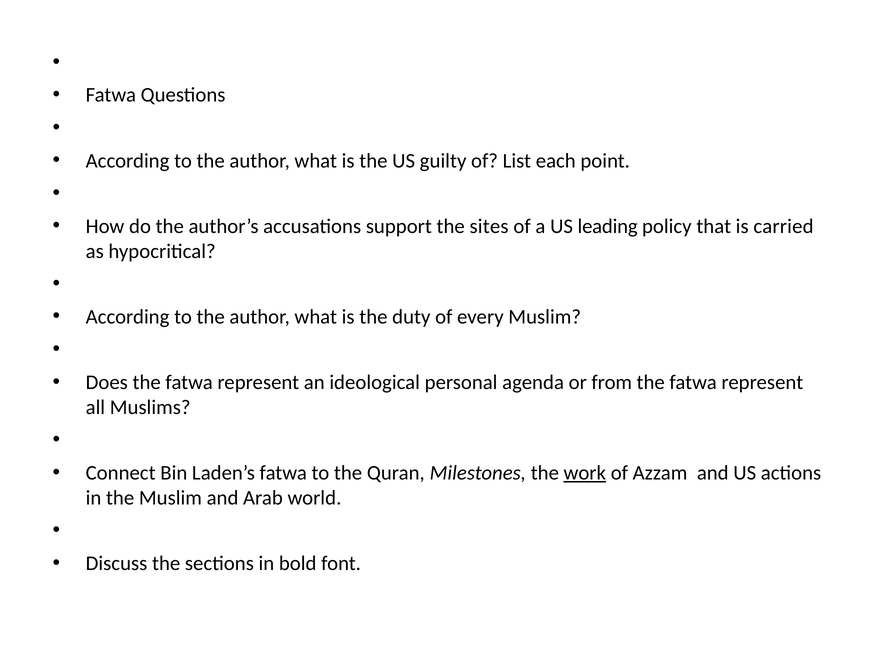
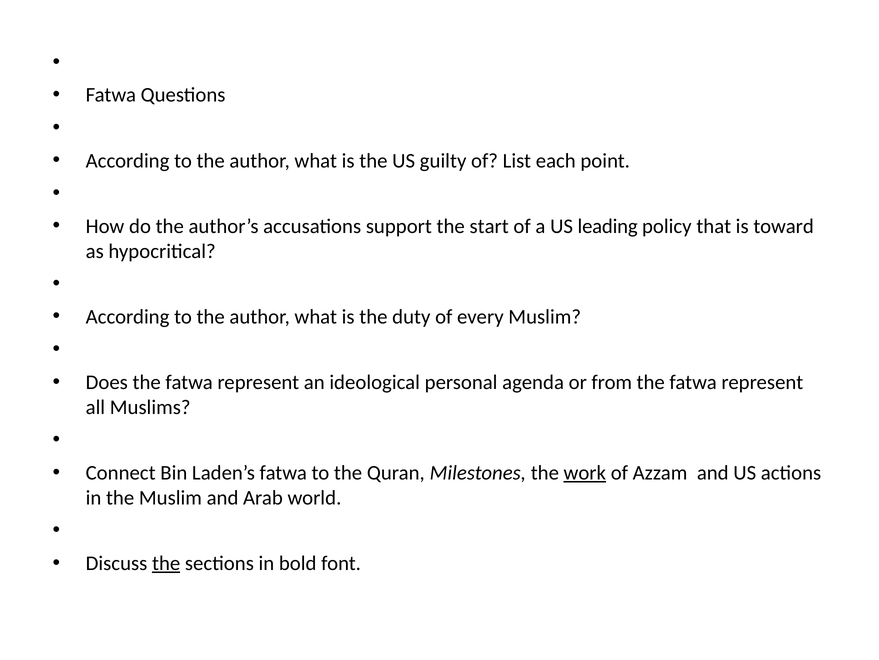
sites: sites -> start (489, 226)
carried: carried -> toward (784, 226)
the underline: none -> present (166, 563)
